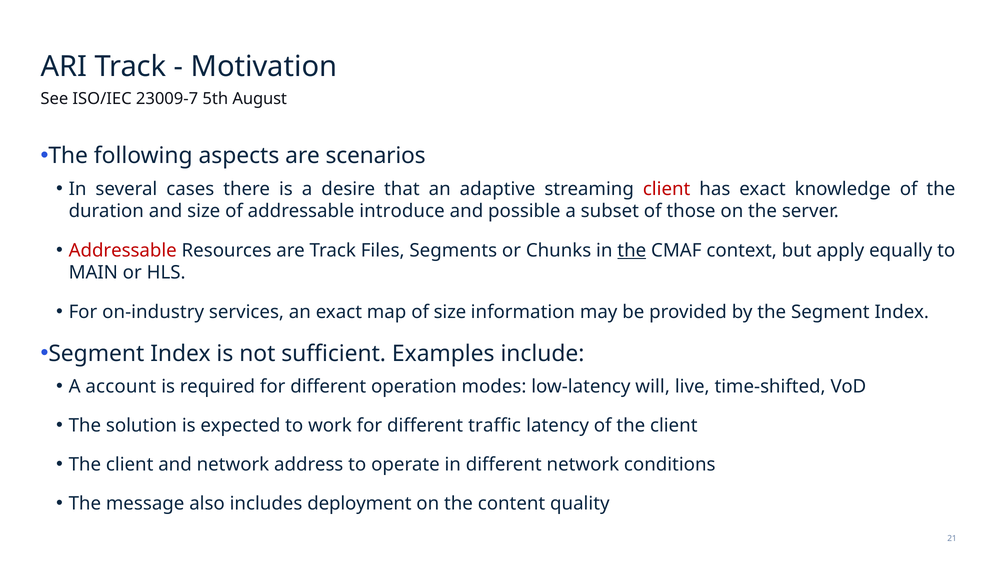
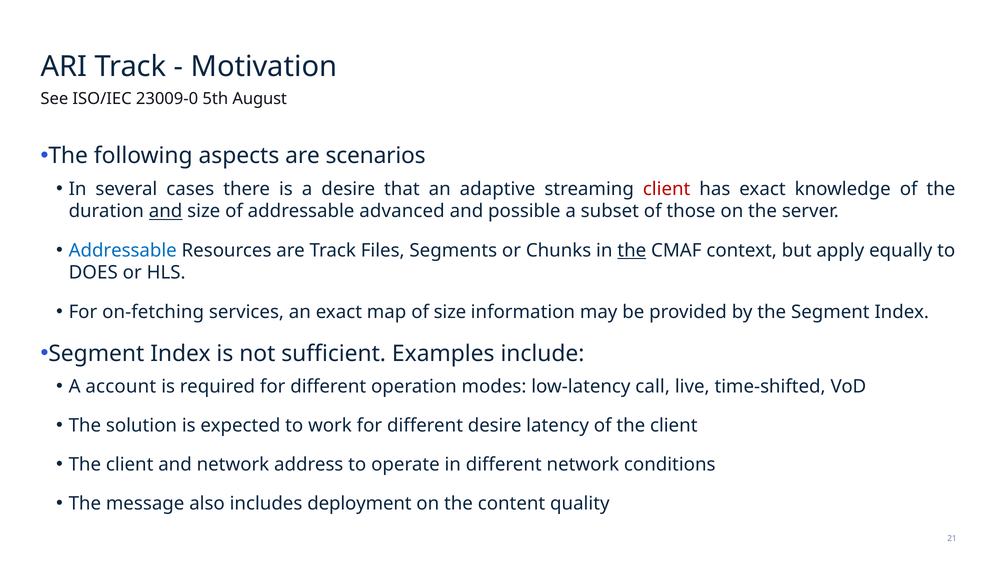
23009-7: 23009-7 -> 23009-0 (167, 99)
and underline: none -> present (166, 211)
introduce: introduce -> advanced (402, 211)
Addressable colour: red -> blue (123, 251)
MAIN: MAIN -> DOES (93, 273)
on-industry: on-industry -> on-fetching (153, 312)
will: will -> call (653, 387)
different traffic: traffic -> desire (495, 426)
